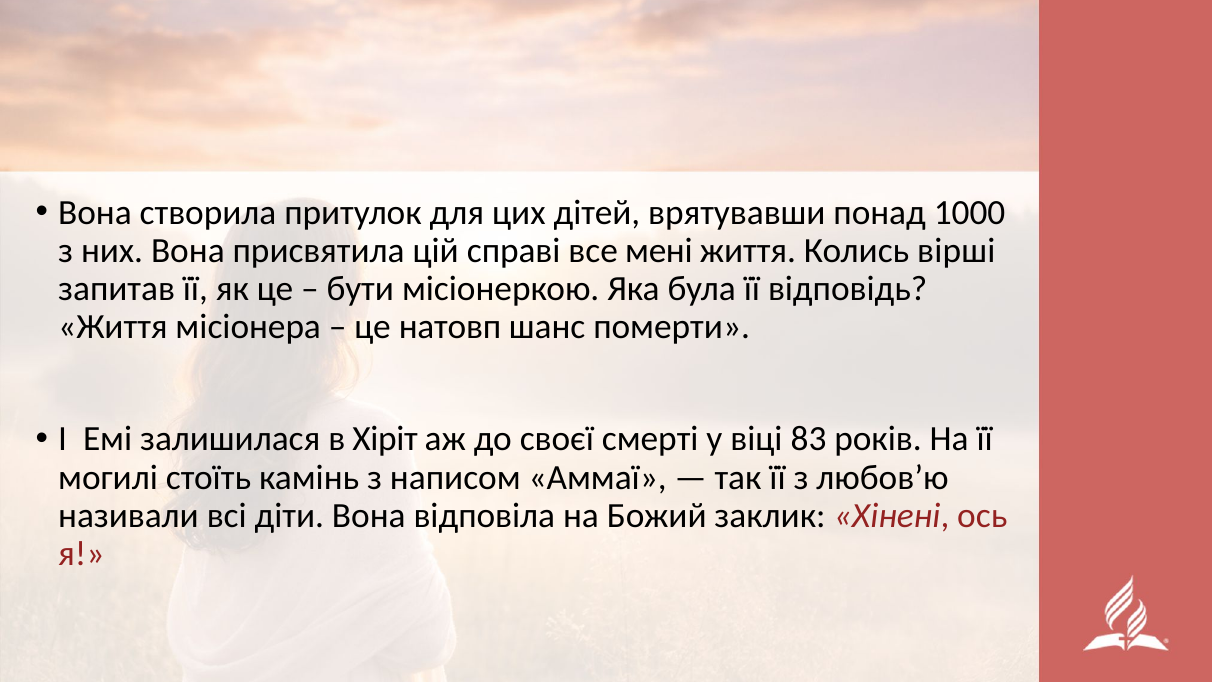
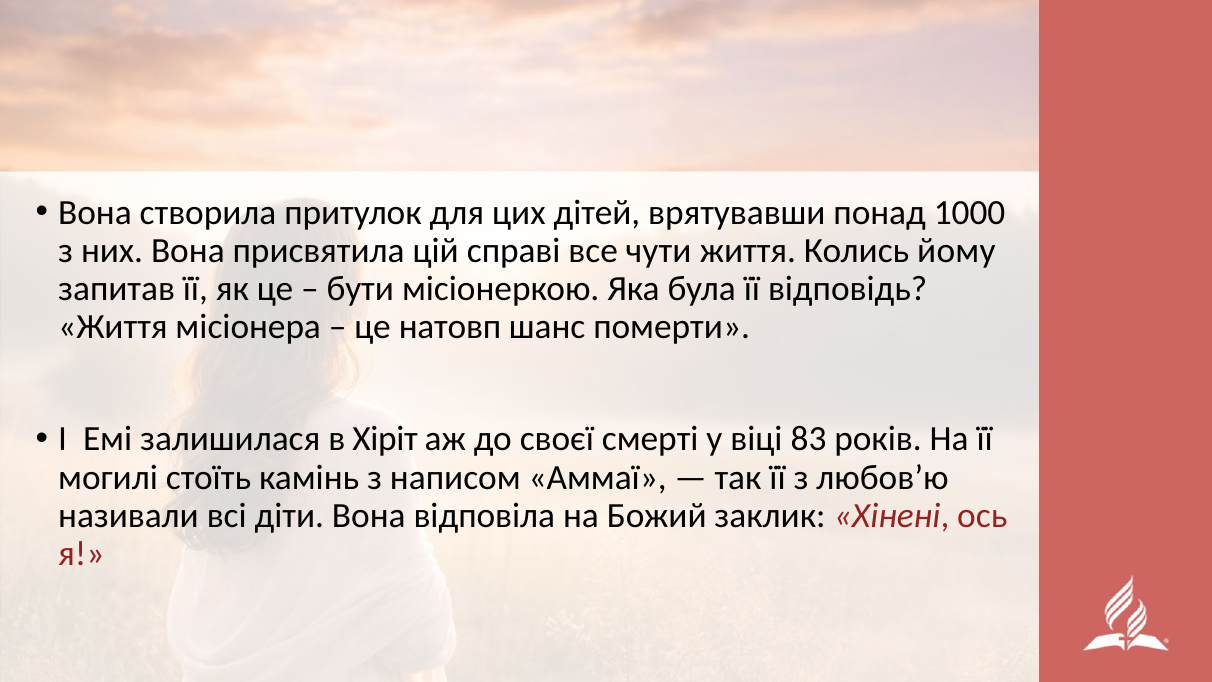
мені: мені -> чути (659, 250)
вірші: вірші -> йому (956, 250)
